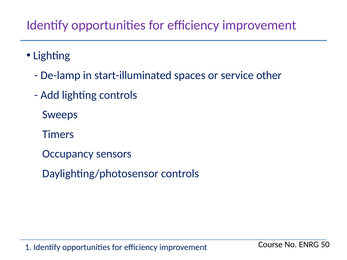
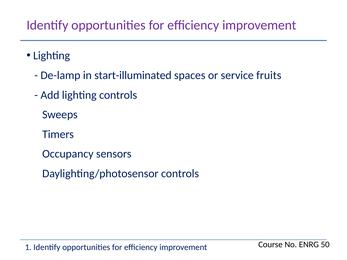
other: other -> fruits (269, 75)
